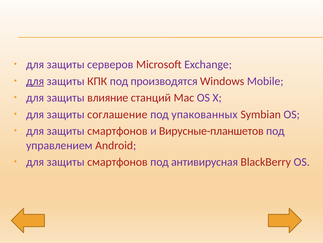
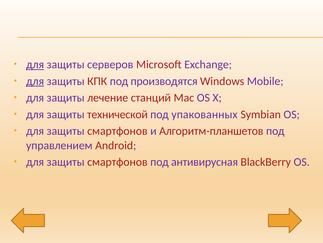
для underline: none -> present (35, 64)
влияние: влияние -> лечение (108, 98)
соглашение: соглашение -> технической (117, 114)
Вирусные-планшетов: Вирусные-планшетов -> Алгоритм-планшетов (211, 131)
